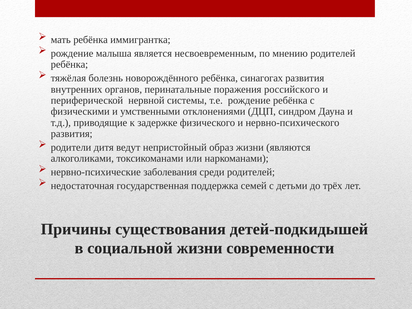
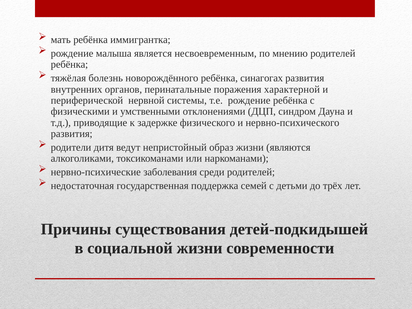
российского: российского -> характерной (292, 89)
